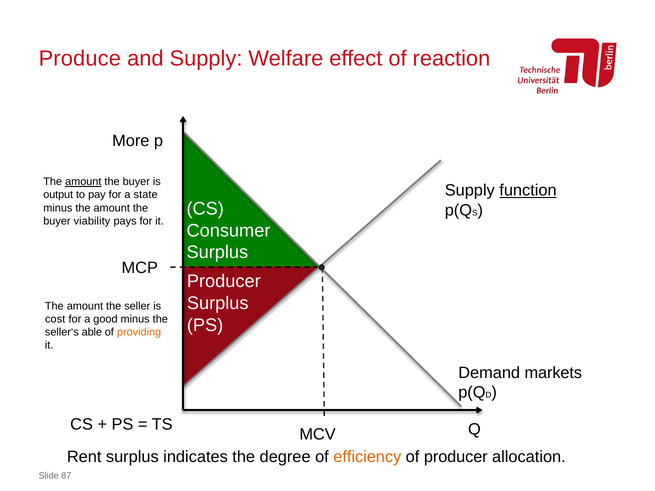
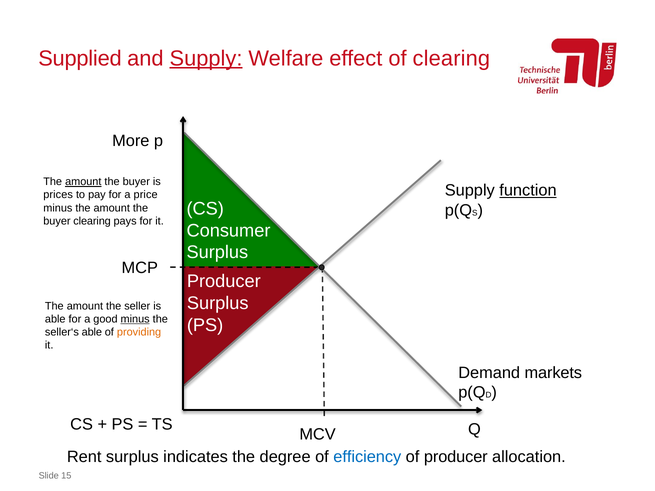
Produce: Produce -> Supplied (80, 58)
Supply underline: none -> present (206, 58)
of reaction: reaction -> clearing (451, 58)
output: output -> prices (58, 195)
state: state -> price (146, 195)
buyer viability: viability -> clearing (92, 221)
cost: cost -> able (55, 319)
minus underline: none -> present (135, 319)
efficiency colour: orange -> blue (367, 457)
87: 87 -> 15 (66, 476)
